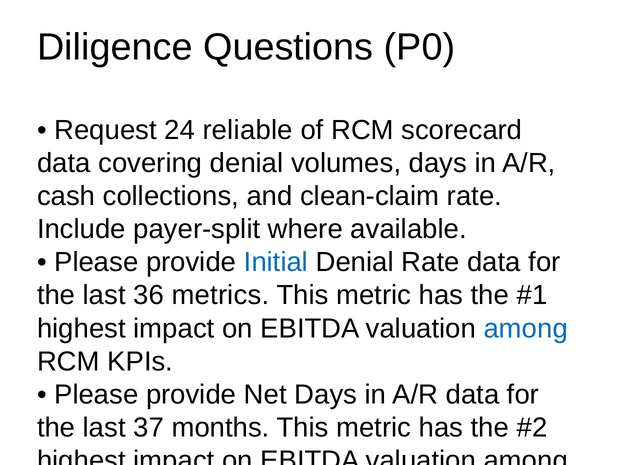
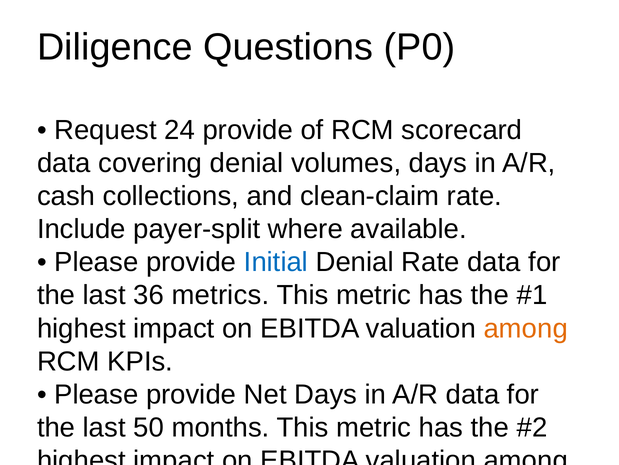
24 reliable: reliable -> provide (248, 130)
among colour: blue -> orange (526, 328)
37: 37 -> 50 (149, 427)
